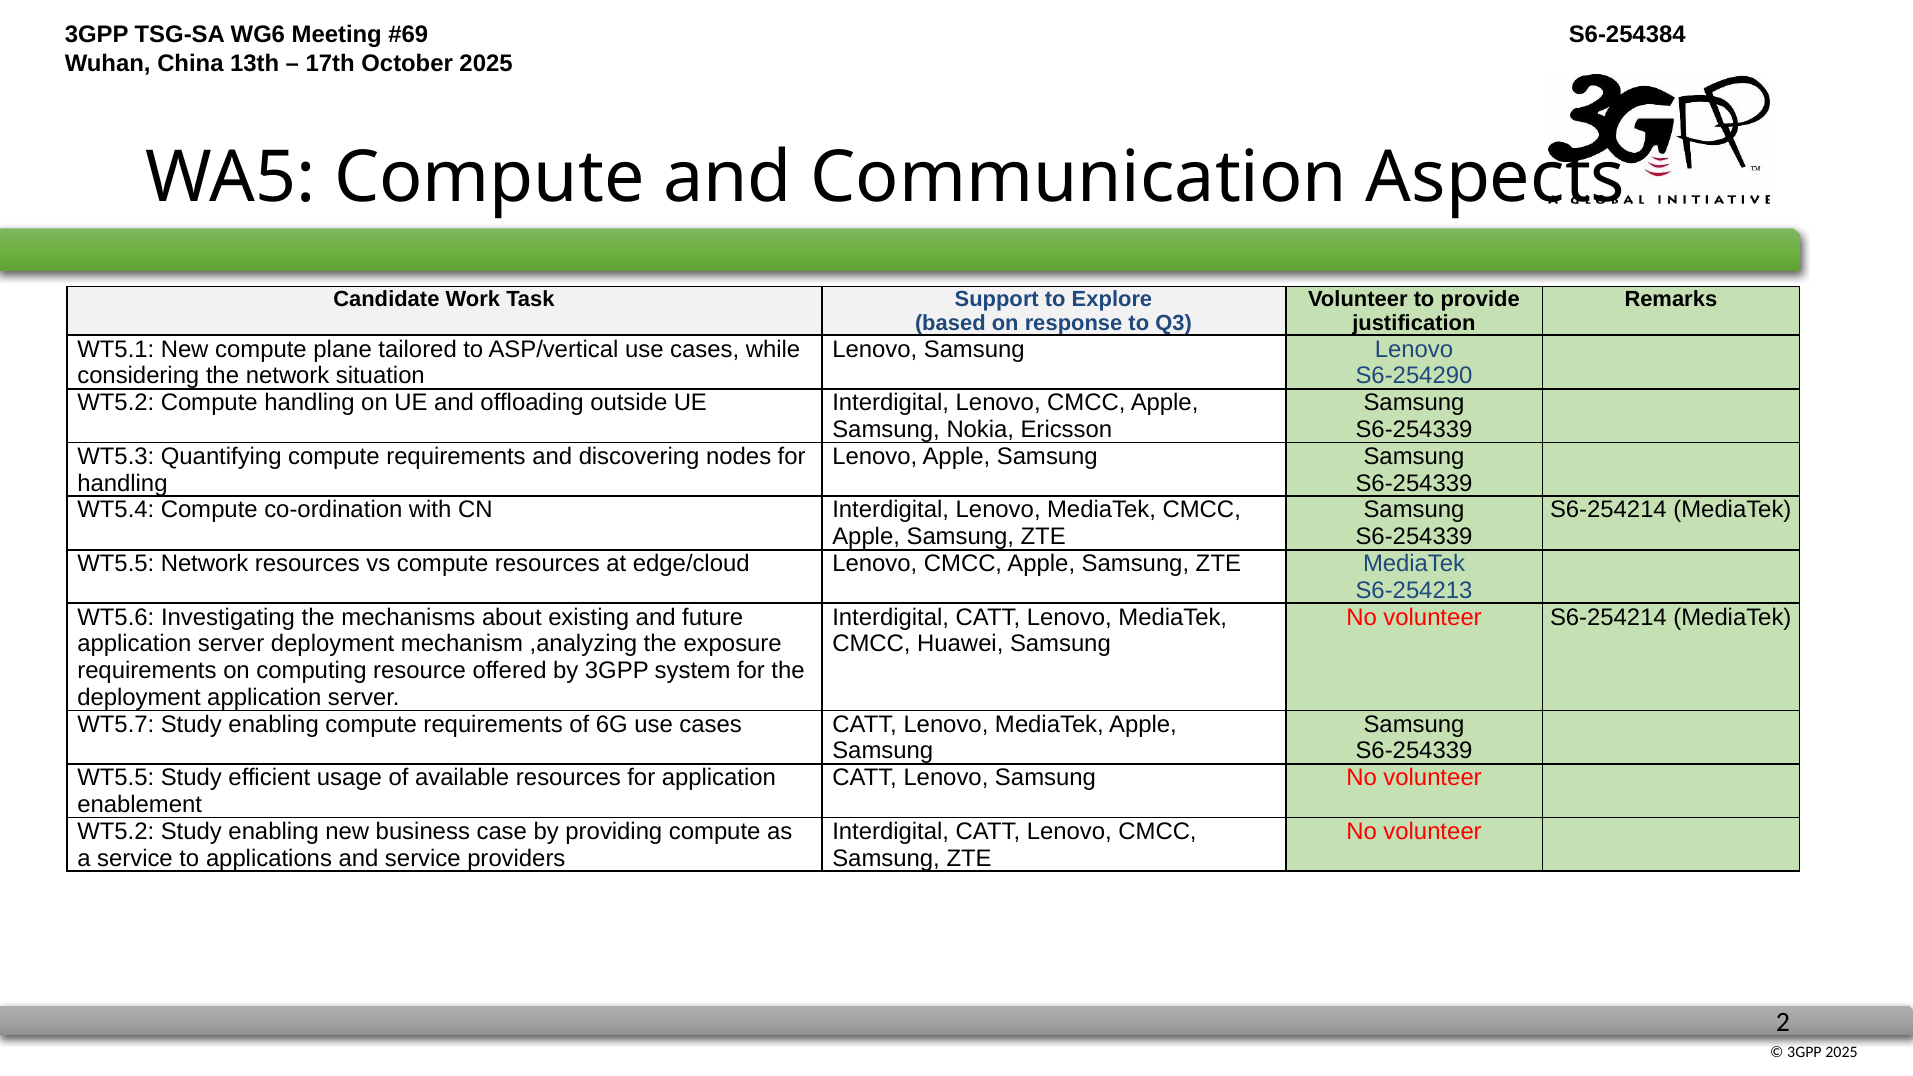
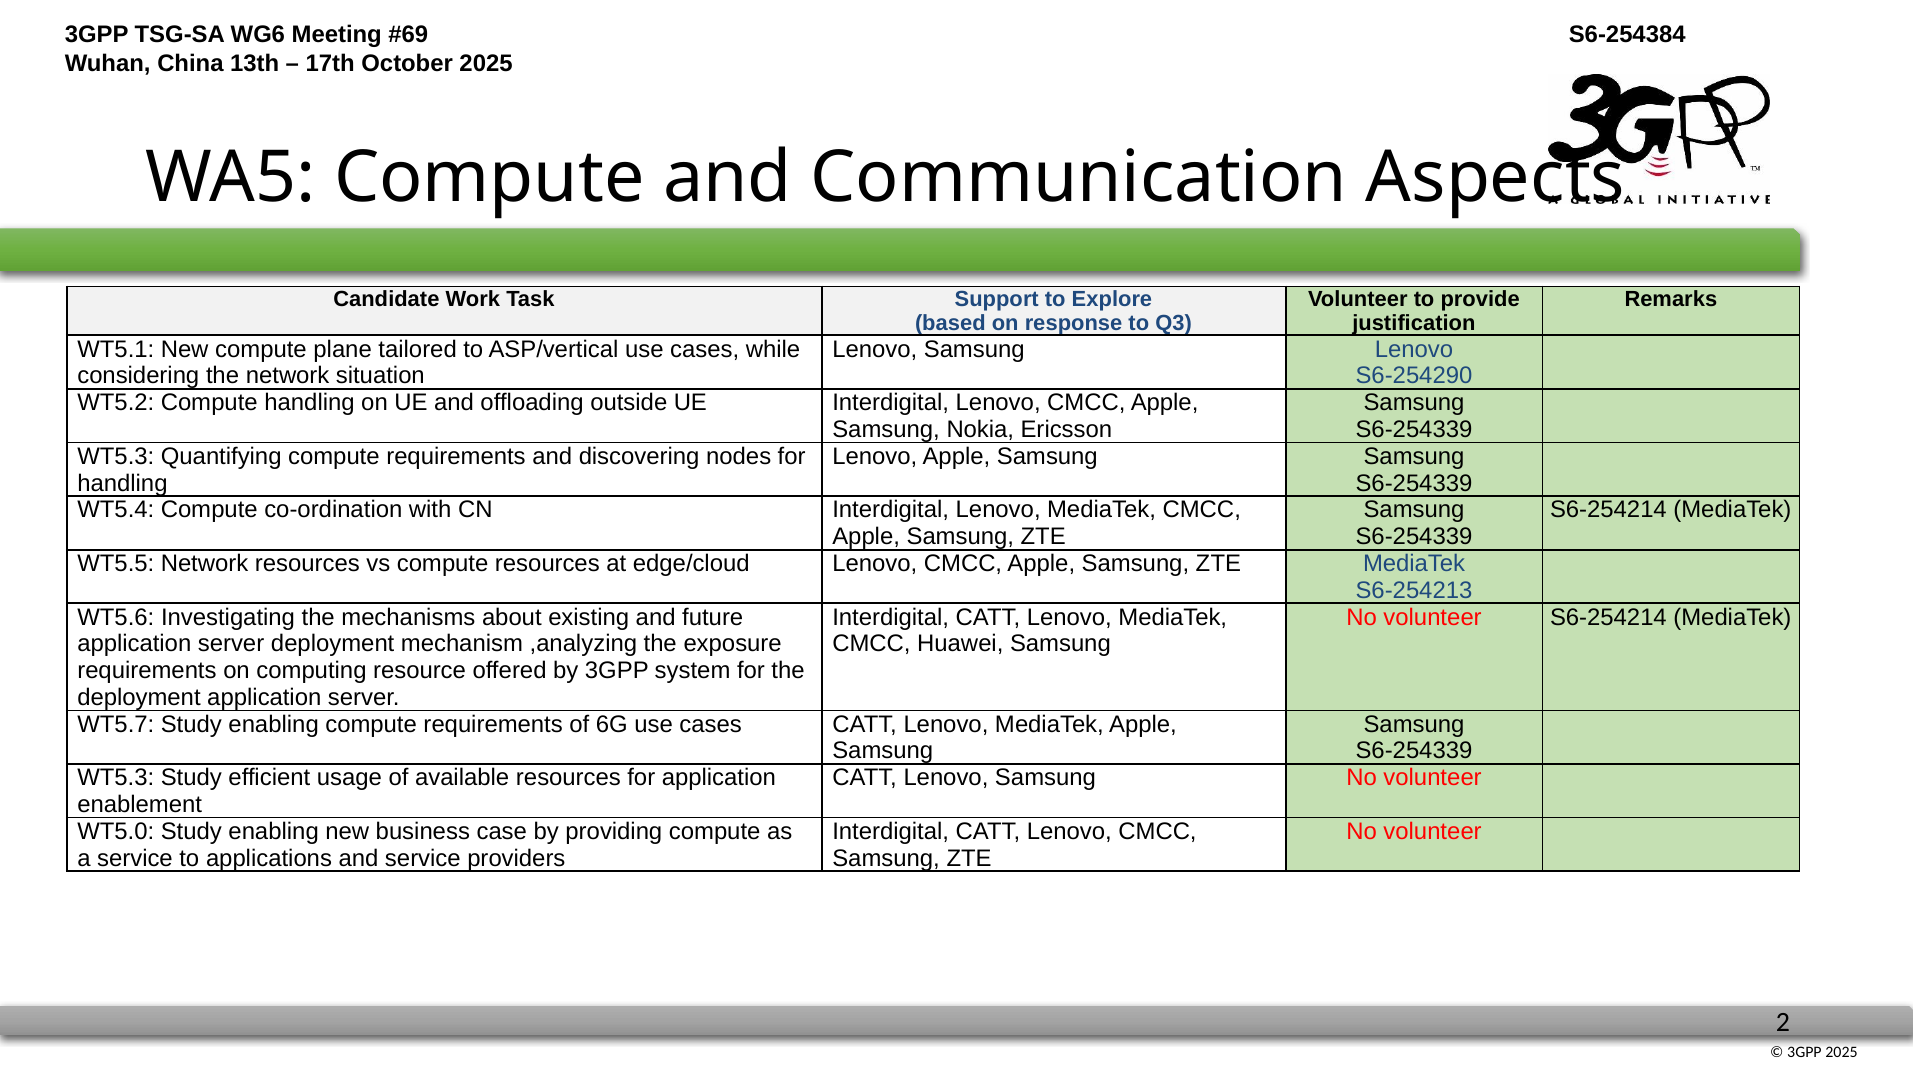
WT5.5: WT5.5 -> WT5.3 (116, 778)
WT5.2: WT5.2 -> WT5.0 (116, 832)
